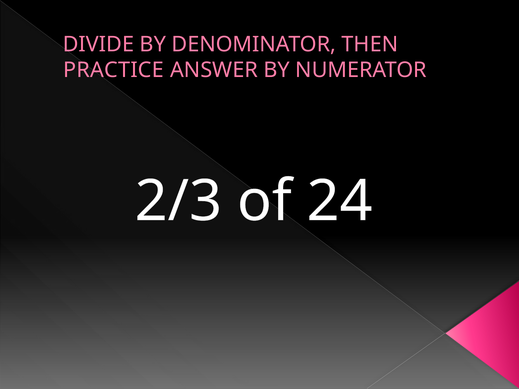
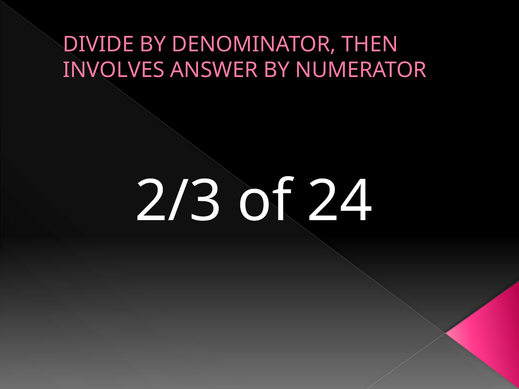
PRACTICE: PRACTICE -> INVOLVES (114, 70)
